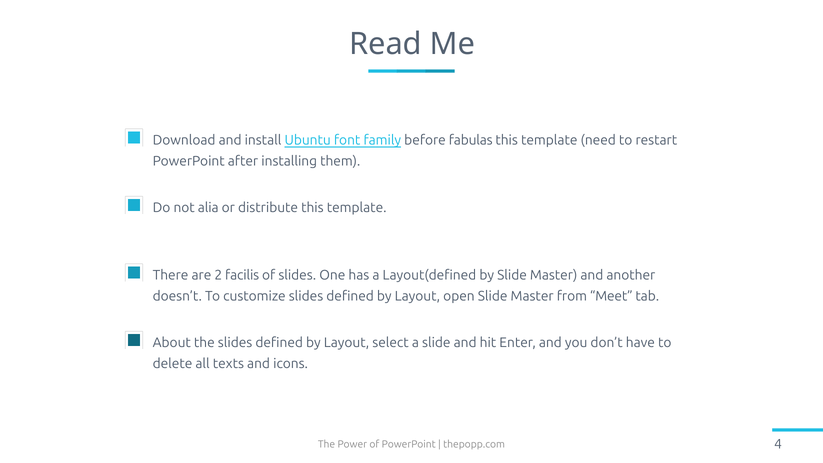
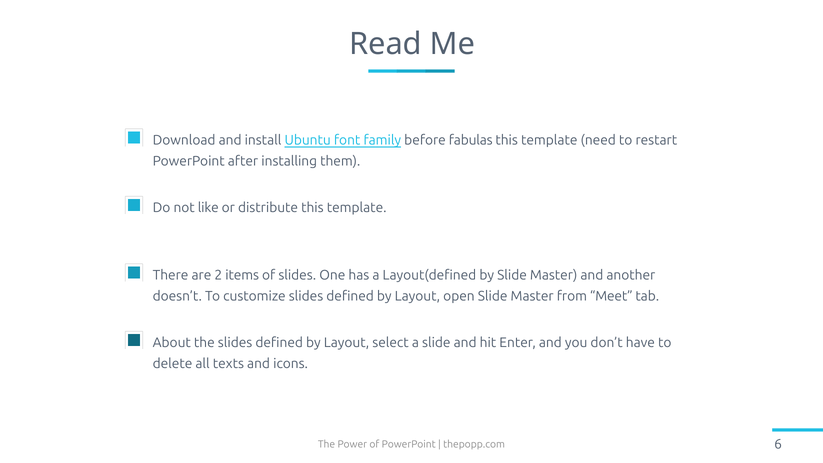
alia: alia -> like (208, 208)
facilis: facilis -> items (242, 275)
4: 4 -> 6 (778, 444)
